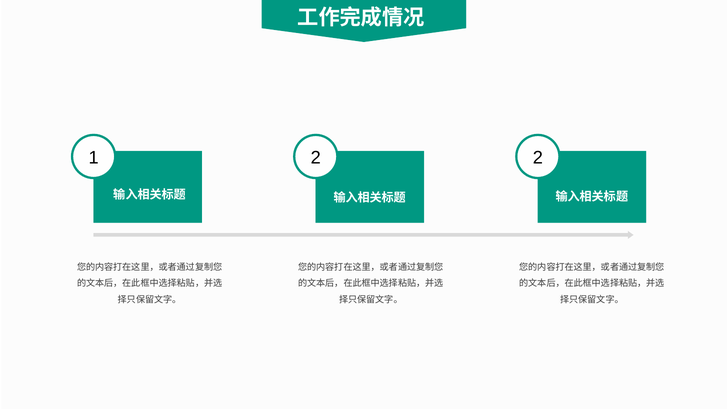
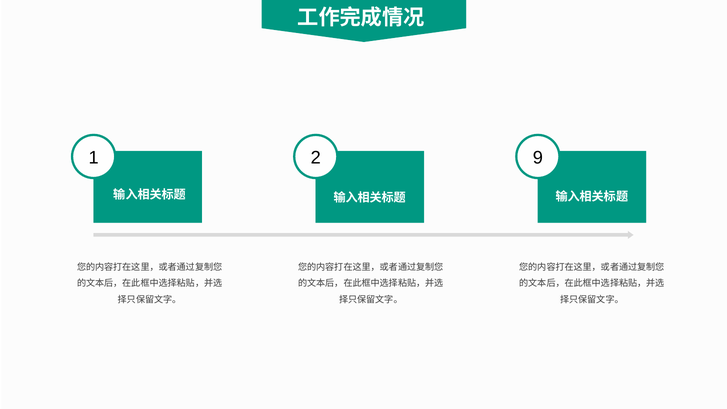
2 2: 2 -> 9 (538, 158)
